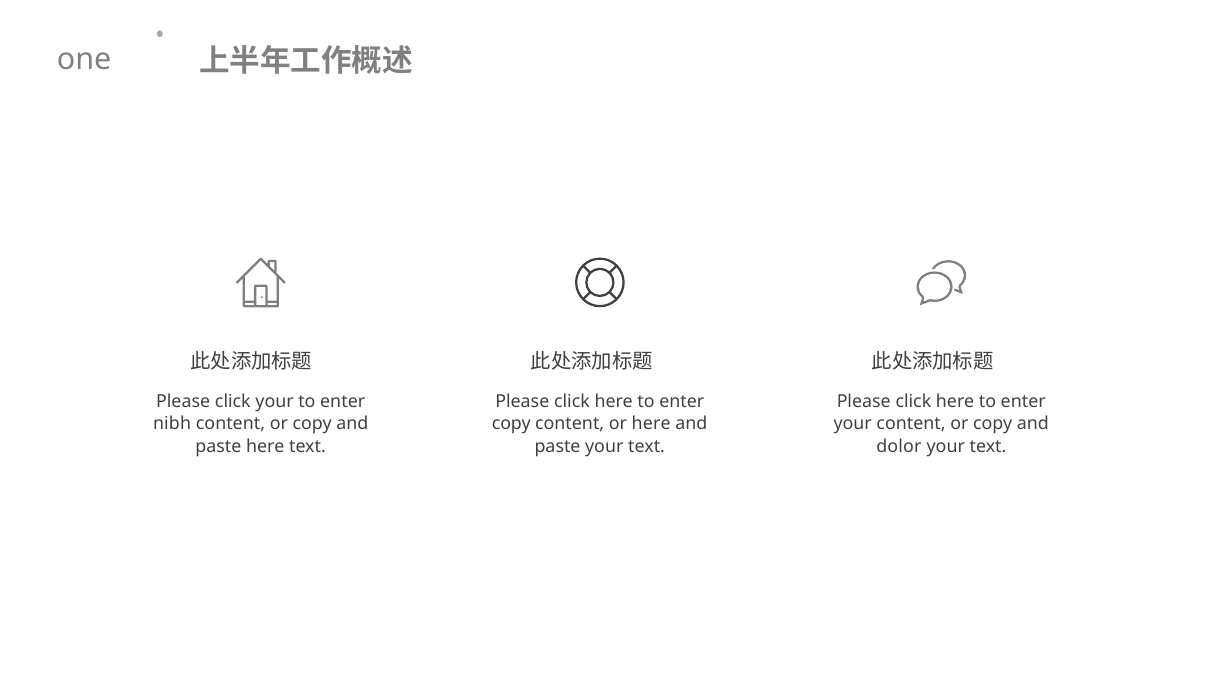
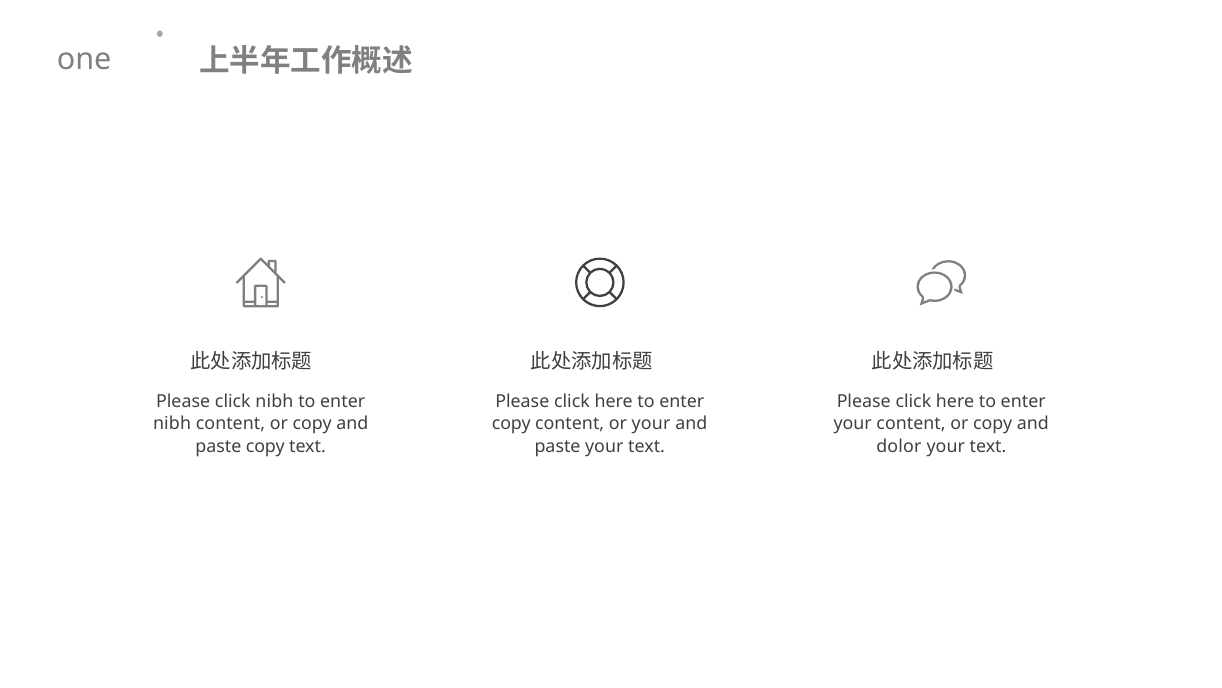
click your: your -> nibh (274, 401)
or here: here -> your (651, 424)
paste here: here -> copy (265, 447)
